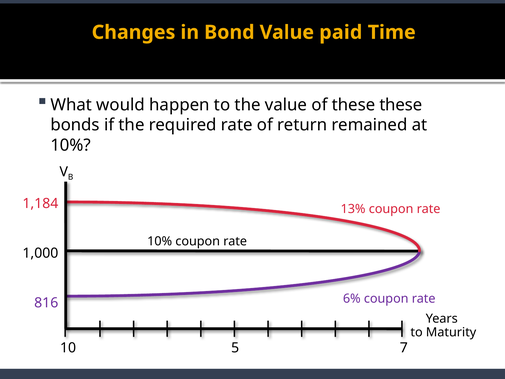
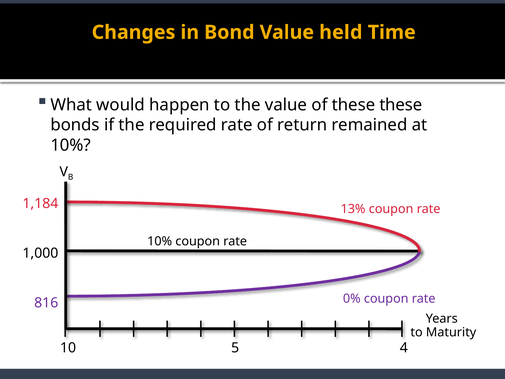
paid: paid -> held (341, 32)
6%: 6% -> 0% (352, 298)
7: 7 -> 4 (404, 348)
